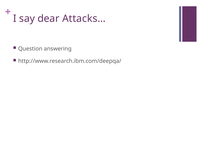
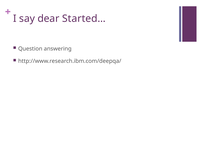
Attacks…: Attacks… -> Started… (84, 19)
